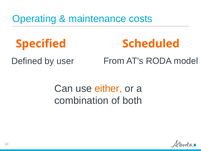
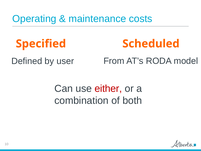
either colour: orange -> red (108, 88)
